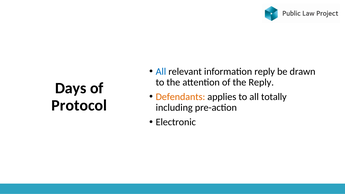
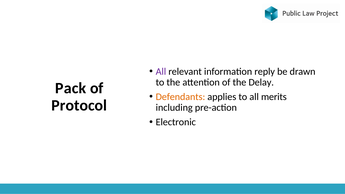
All colour: blue -> purple (161, 72)
the Reply: Reply -> Delay (261, 82)
Days: Days -> Pack (71, 88)
totally: totally -> merits (274, 97)
